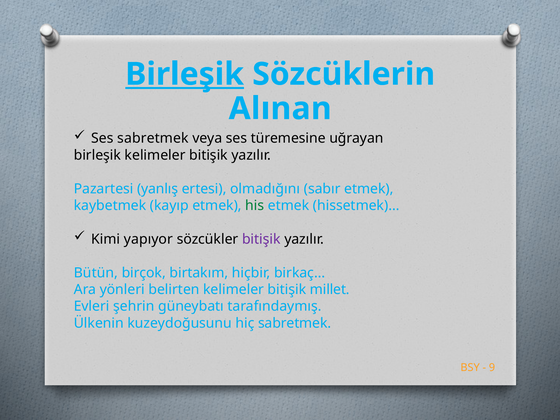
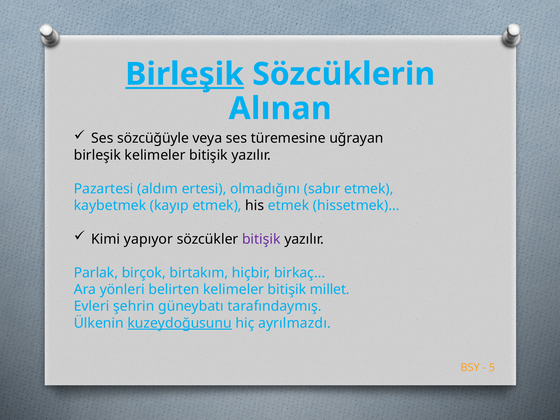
Ses sabretmek: sabretmek -> sözcüğüyle (153, 138)
yanlış: yanlış -> aldım (158, 189)
his colour: green -> black (255, 206)
Bütün: Bütün -> Parlak (96, 273)
kuzeydoğusunu underline: none -> present (180, 323)
hiç sabretmek: sabretmek -> ayrılmazdı (294, 323)
9: 9 -> 5 (492, 368)
